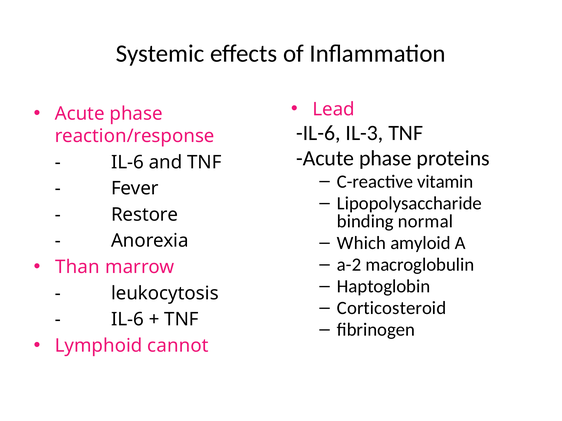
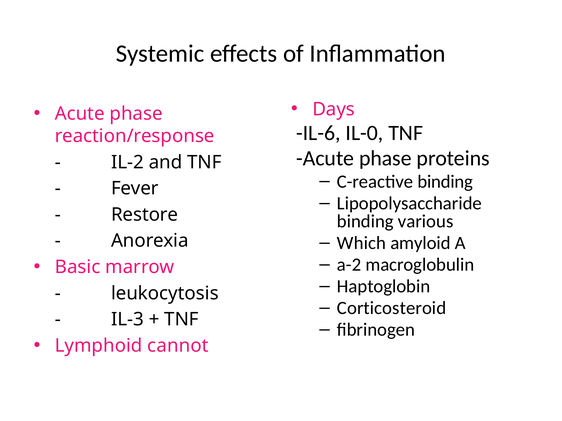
Lead: Lead -> Days (334, 109)
IL-3: IL-3 -> IL-0 (365, 133)
IL-6: IL-6 -> IL-2 (127, 162)
C-reactive vitamin: vitamin -> binding (445, 182)
normal: normal -> various (426, 222)
Than: Than -> Basic (78, 267)
IL-6: IL-6 -> IL-3 (127, 320)
